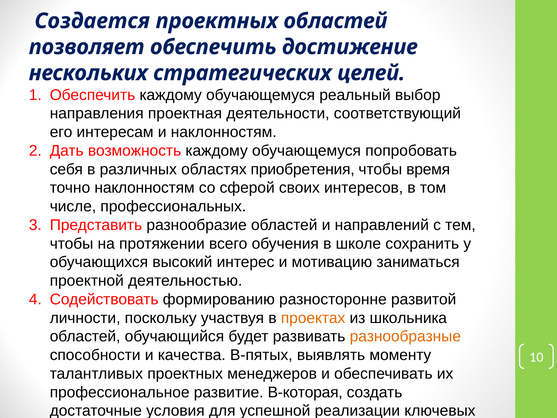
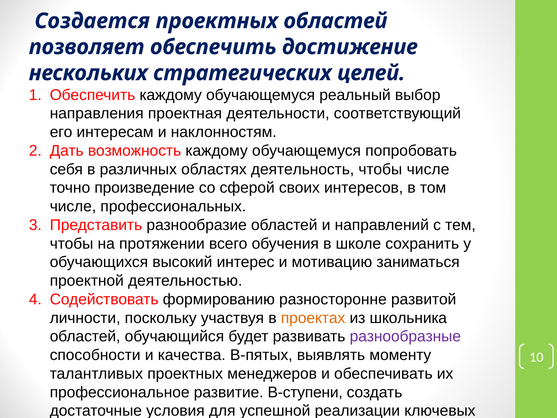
приобретения: приобретения -> деятельность (303, 169)
чтобы время: время -> числе (428, 169)
точно наклонностям: наклонностям -> произведение (145, 188)
разнообразные colour: orange -> purple (405, 336)
В-которая: В-которая -> В-ступени (305, 392)
